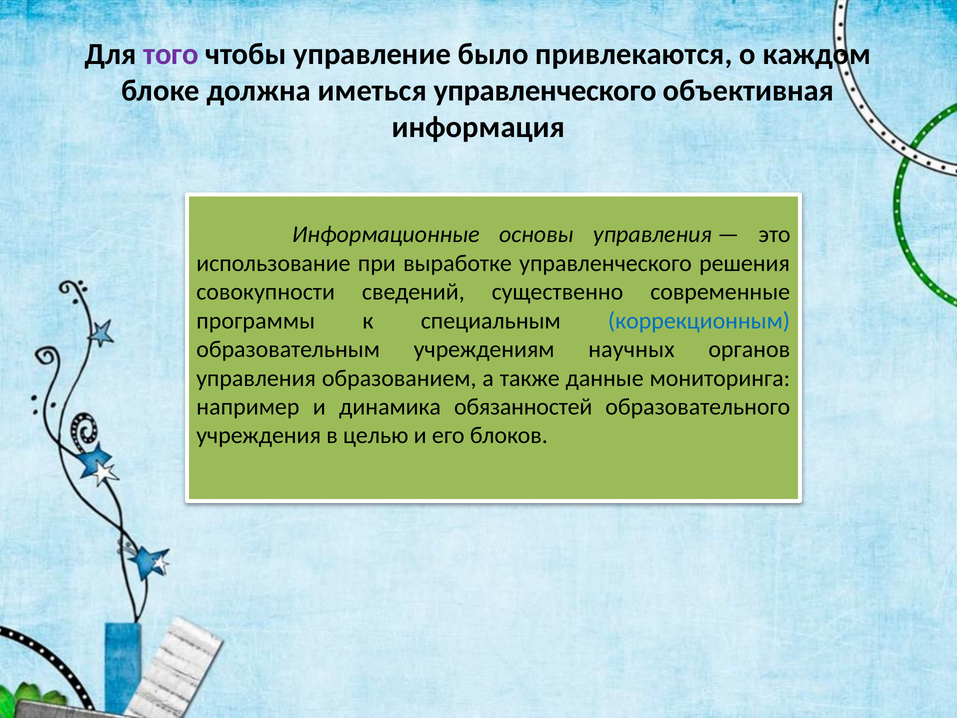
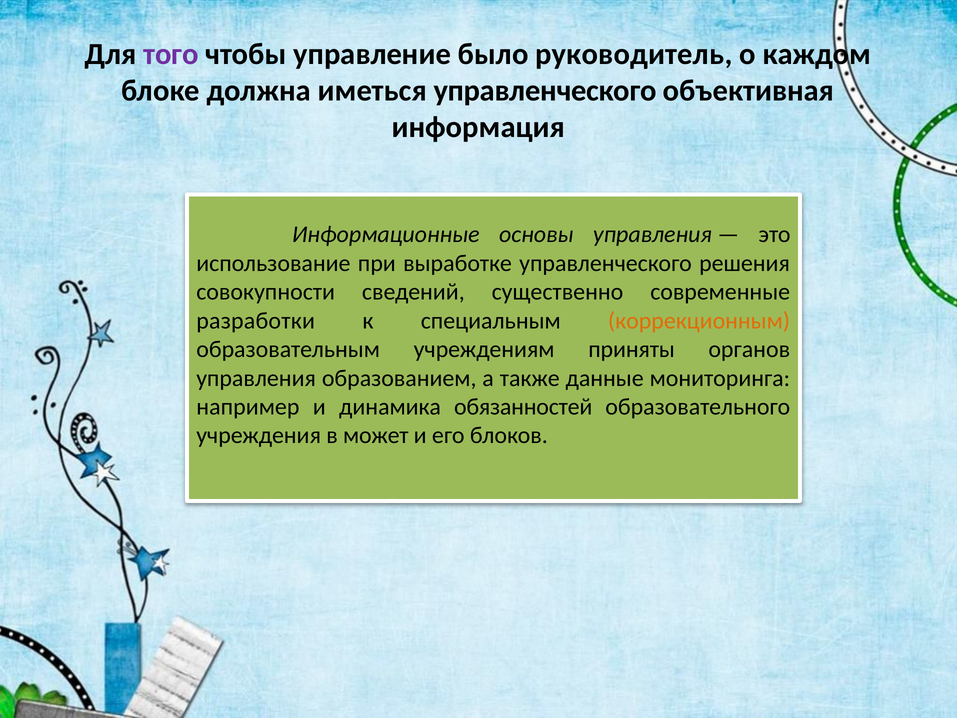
привлекаются: привлекаются -> руководитель (634, 54)
программы: программы -> разработки (256, 321)
коррекционным colour: blue -> orange (699, 321)
научных: научных -> приняты (632, 349)
целью: целью -> может (376, 435)
